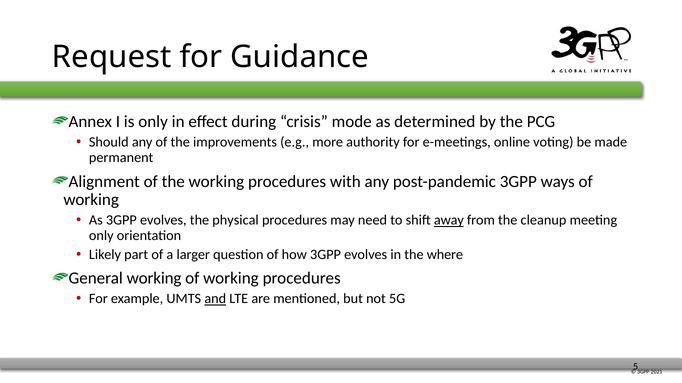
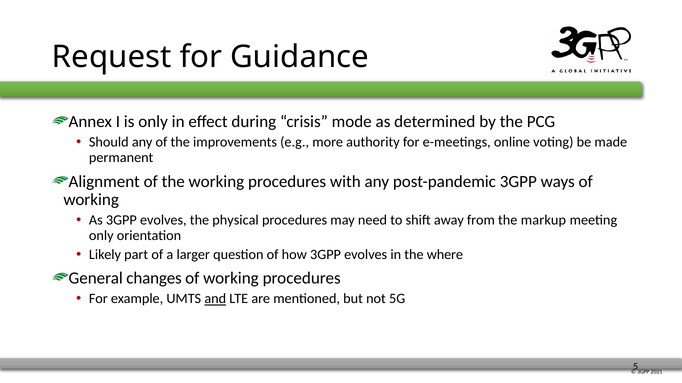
away underline: present -> none (449, 221)
cleanup: cleanup -> markup (543, 221)
General working: working -> changes (154, 279)
